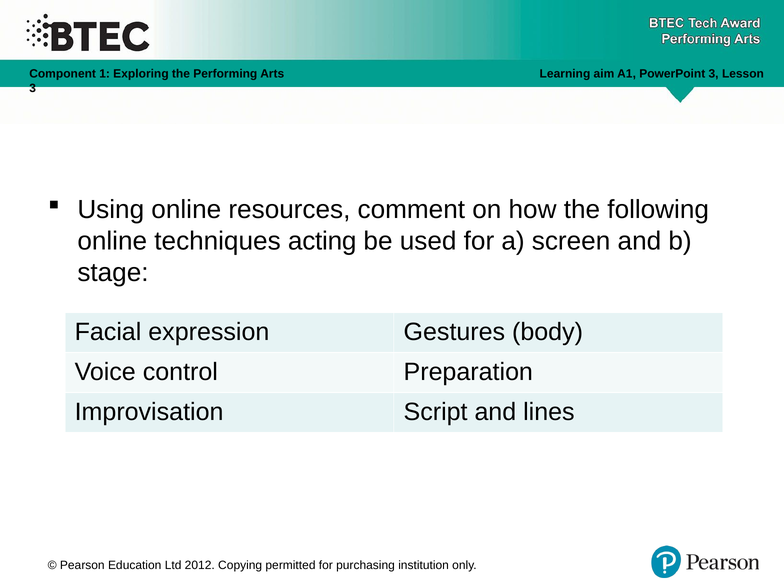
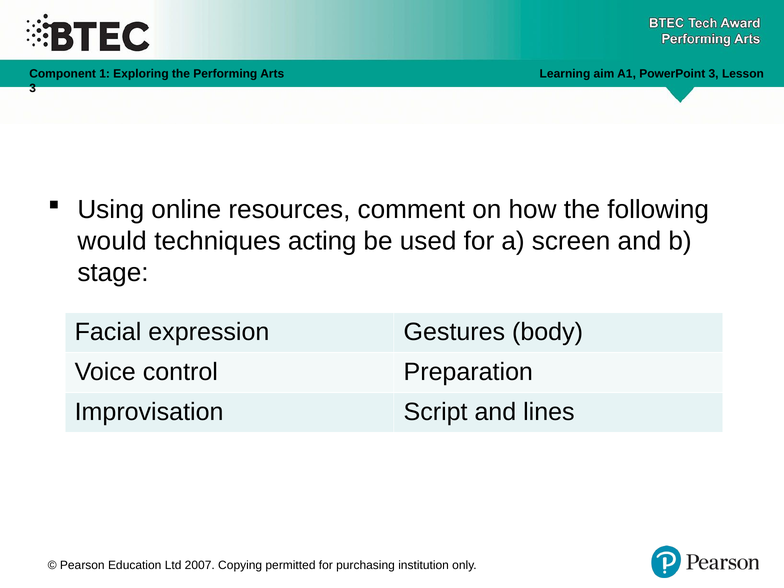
online: online -> would (112, 241)
2012: 2012 -> 2007 (200, 565)
